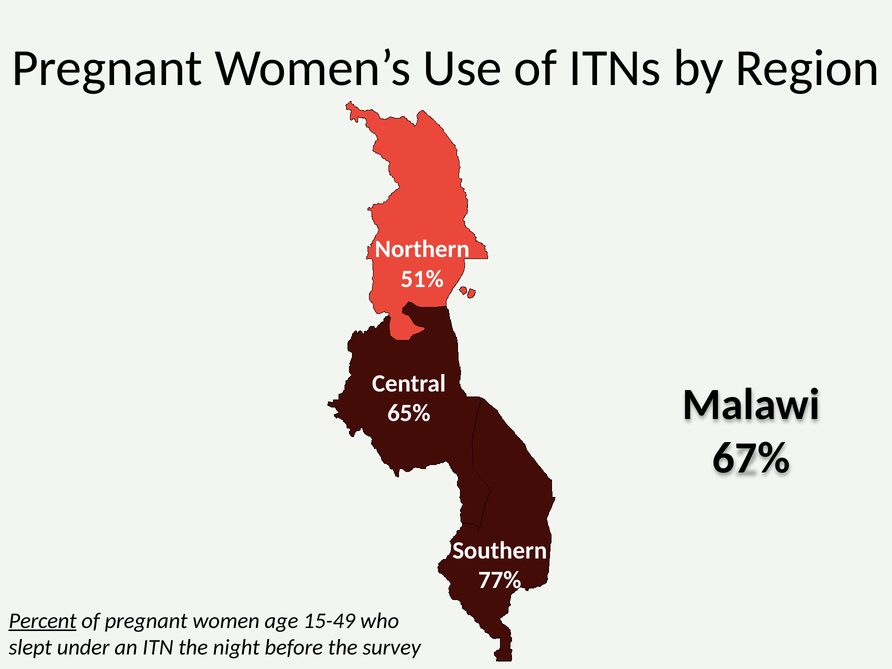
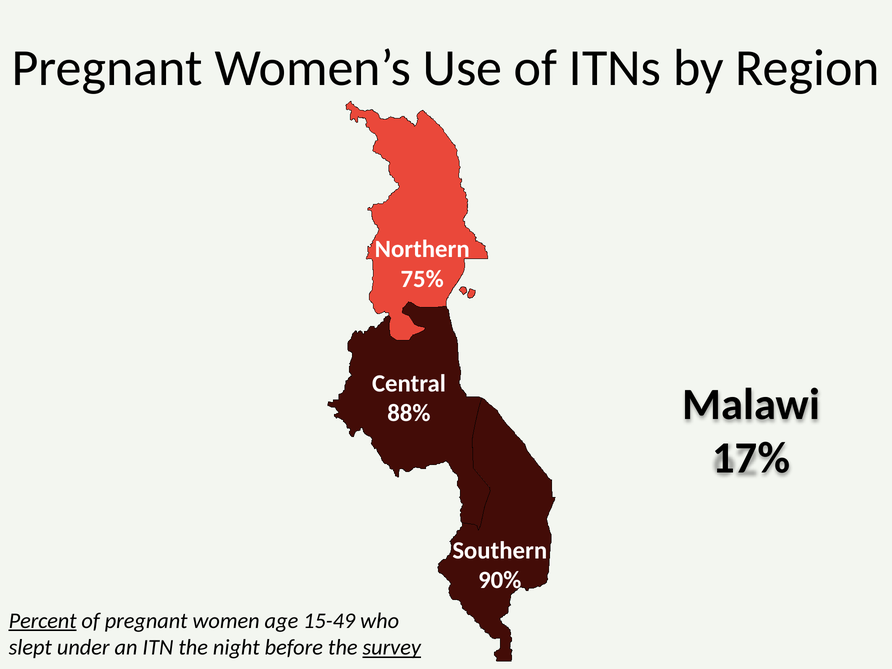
51%: 51% -> 75% (422, 279)
65%: 65% -> 88% (409, 413)
67%: 67% -> 17% (751, 458)
77%: 77% -> 90% (500, 580)
survey underline: none -> present (392, 648)
